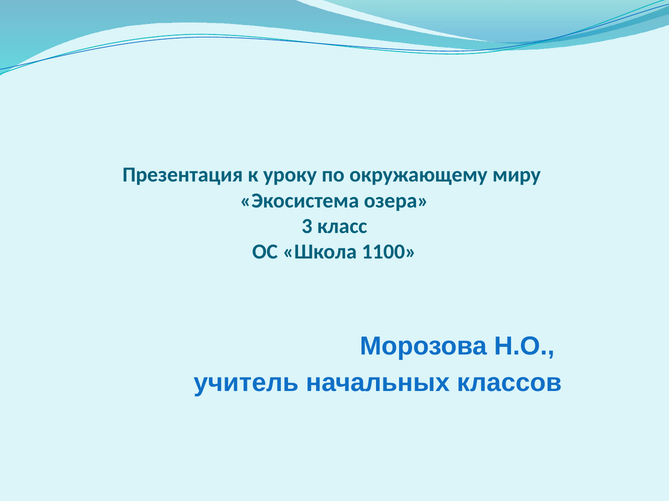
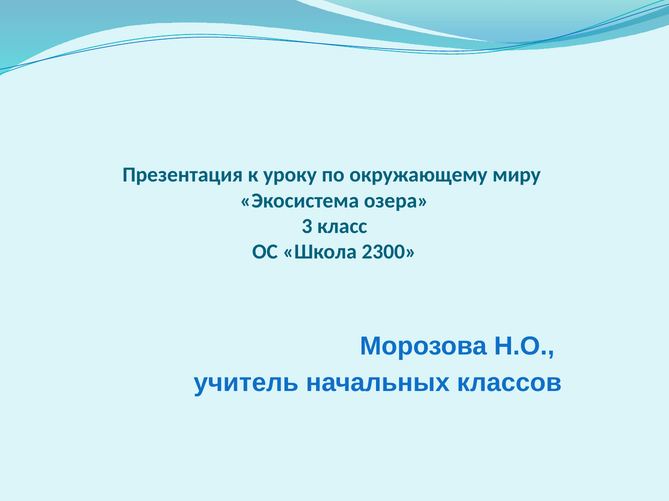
1100: 1100 -> 2300 (389, 252)
